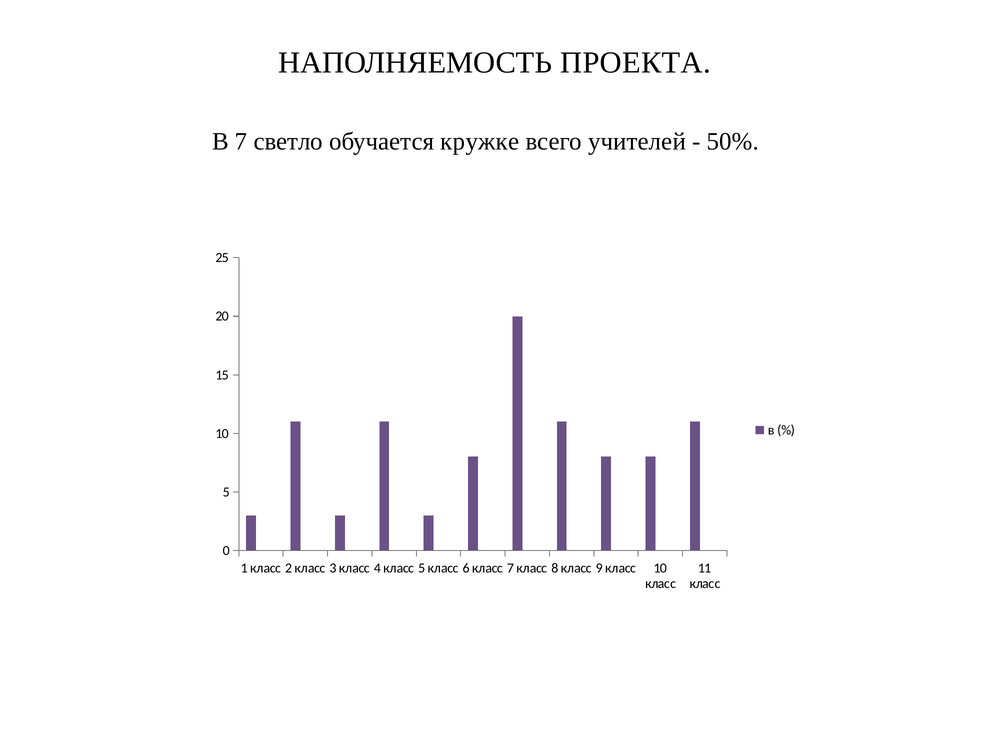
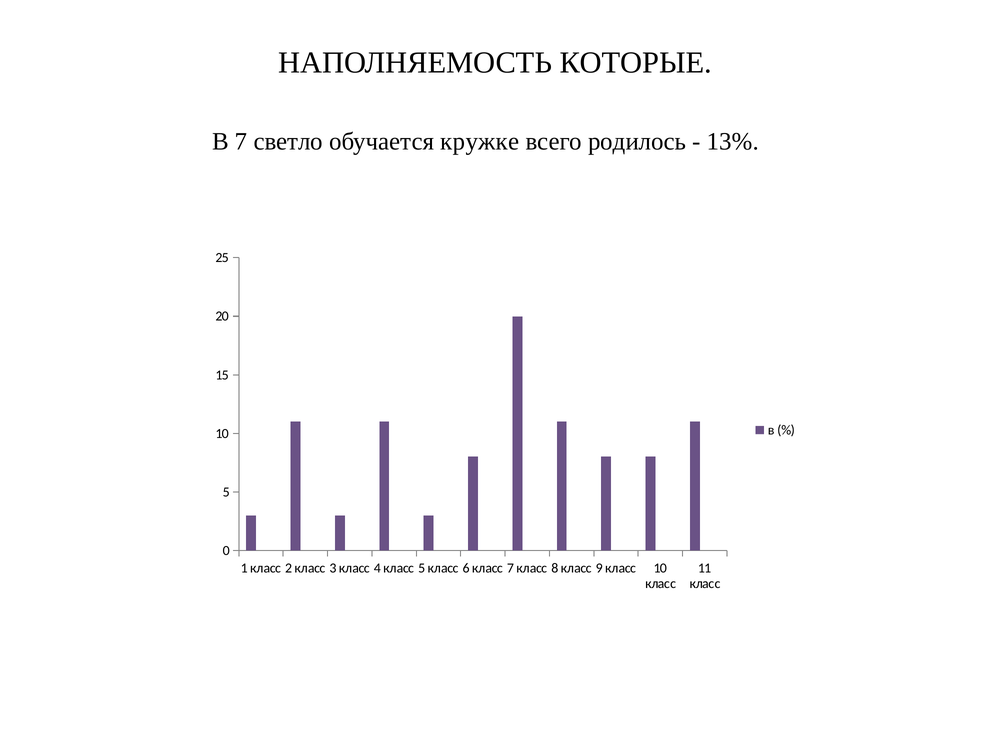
ПРОЕКТА: ПРОЕКТА -> КОТОРЫЕ (636, 62)
учителей: учителей -> родилось (637, 141)
50%: 50% -> 13% (733, 141)
